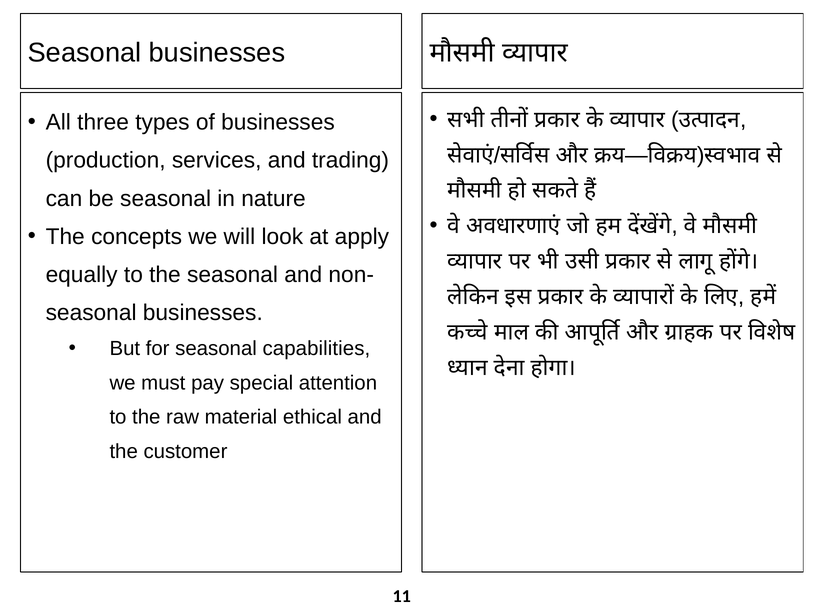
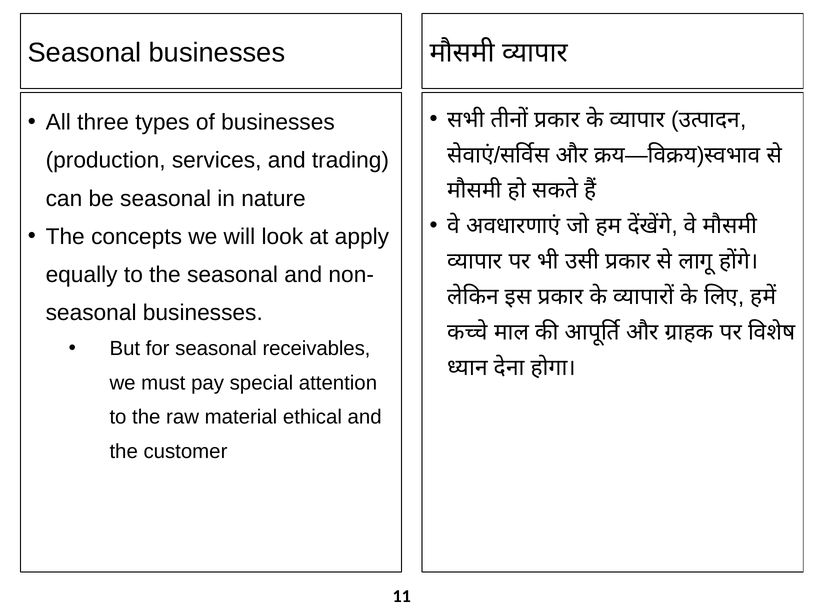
capabilities: capabilities -> receivables (316, 348)
